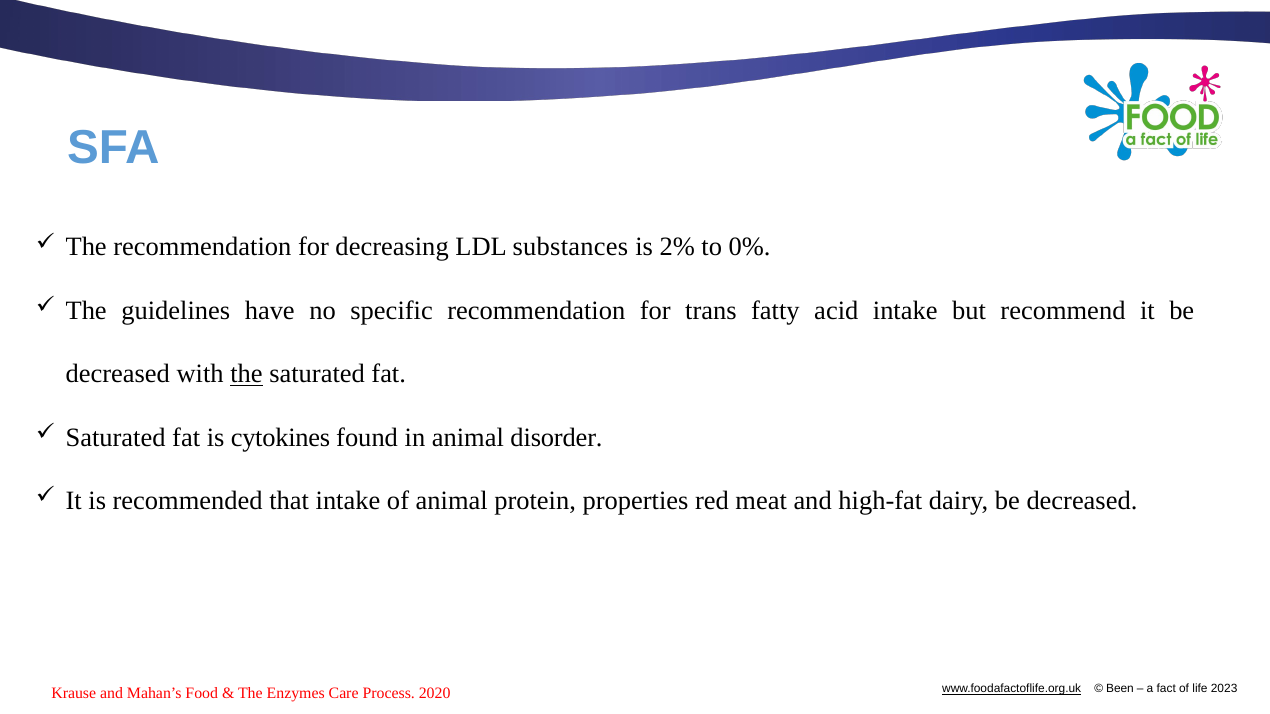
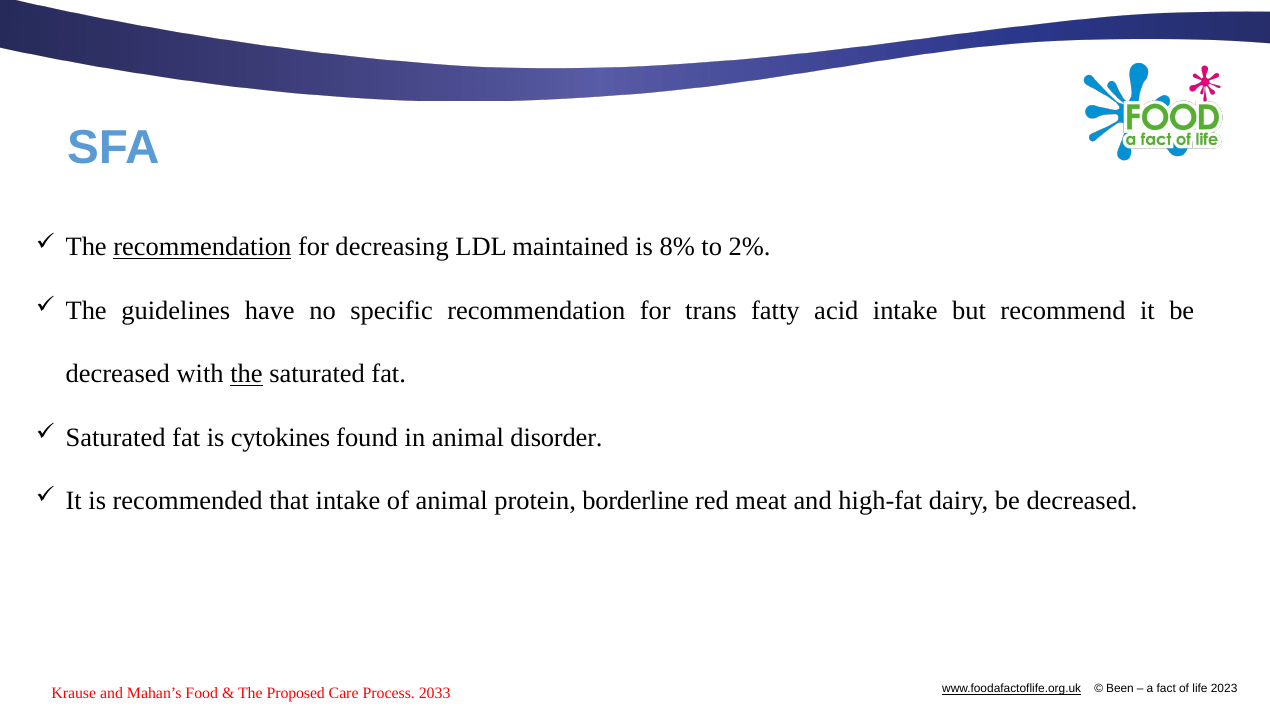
recommendation underline: none -> present (202, 247)
substances: substances -> maintained (571, 247)
2%: 2% -> 8% (677, 247)
0%: 0% -> 2% (750, 247)
properties: properties -> borderline (636, 501)
Enzymes: Enzymes -> Proposed (296, 693)
2020: 2020 -> 2033 (435, 693)
